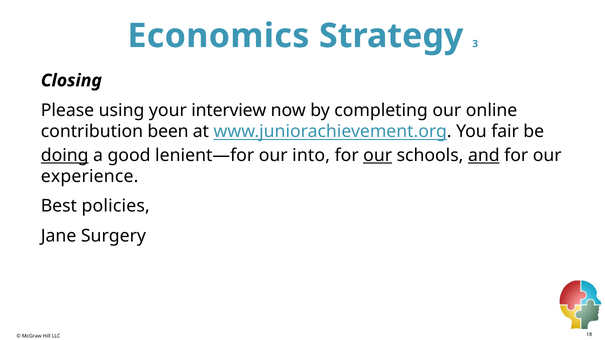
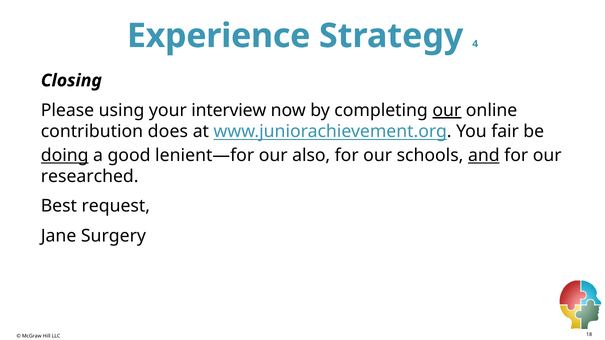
Economics: Economics -> Experience (219, 36)
3: 3 -> 4 (475, 44)
our underline: none -> present (447, 110)
been: been -> does (168, 131)
into: into -> also (311, 155)
our underline: present -> none (378, 155)
experience: experience -> researched (90, 177)
policies: policies -> request (116, 206)
